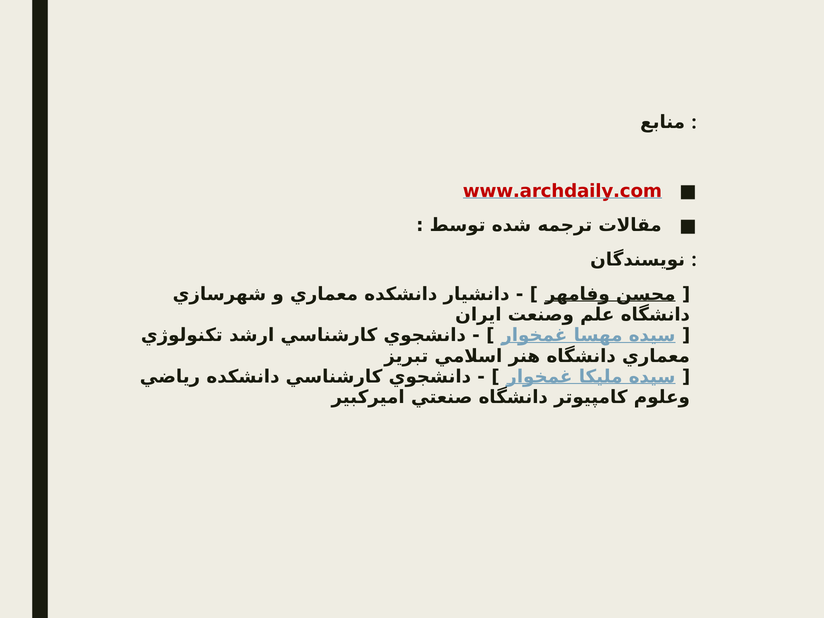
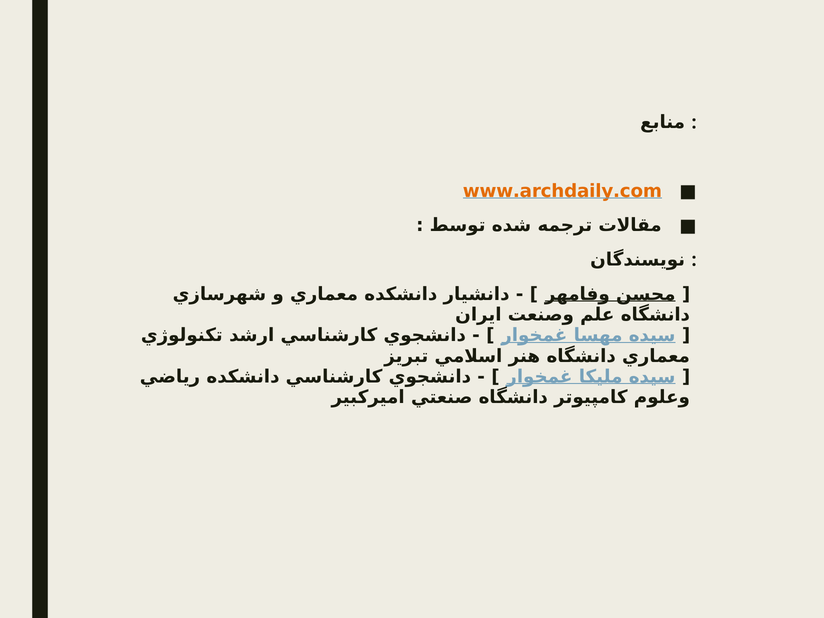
www.archdaily.com colour: red -> orange (562, 191)
